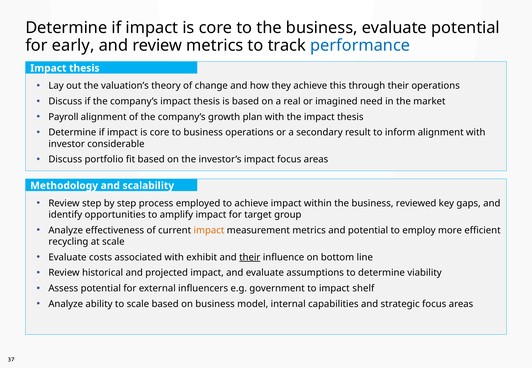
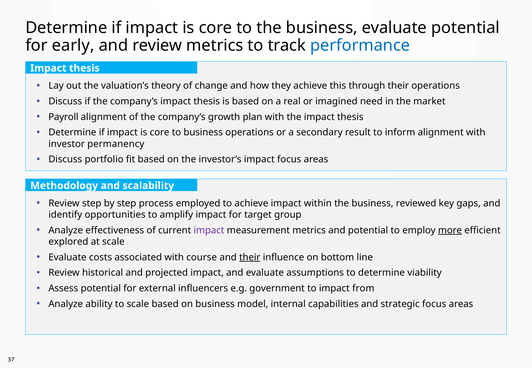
considerable: considerable -> permanency (116, 144)
impact colour: orange -> purple (209, 230)
more underline: none -> present (450, 230)
recycling: recycling -> explored (68, 242)
exhibit: exhibit -> course (202, 258)
shelf: shelf -> from (363, 289)
